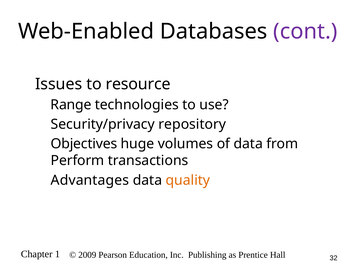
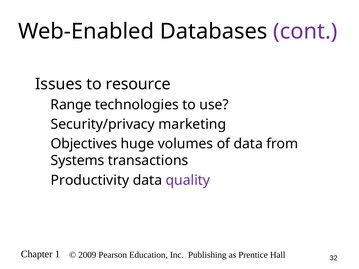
repository: repository -> marketing (192, 124)
Perform: Perform -> Systems (78, 161)
Advantages: Advantages -> Productivity (90, 180)
quality colour: orange -> purple (188, 180)
